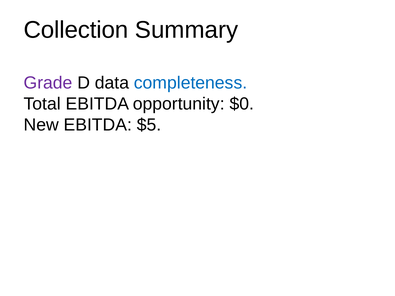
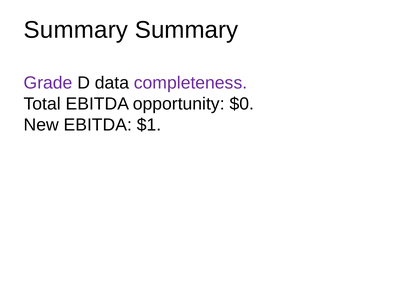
Collection: Collection -> Summary (76, 30)
completeness colour: blue -> purple (191, 83)
$5: $5 -> $1 (149, 125)
